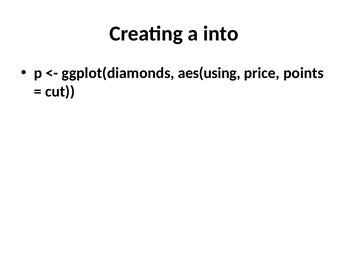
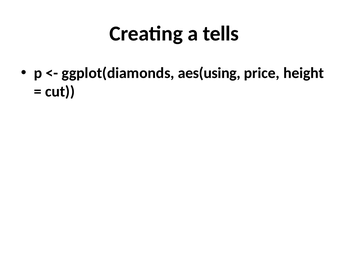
into: into -> tells (221, 34)
points: points -> height (304, 73)
